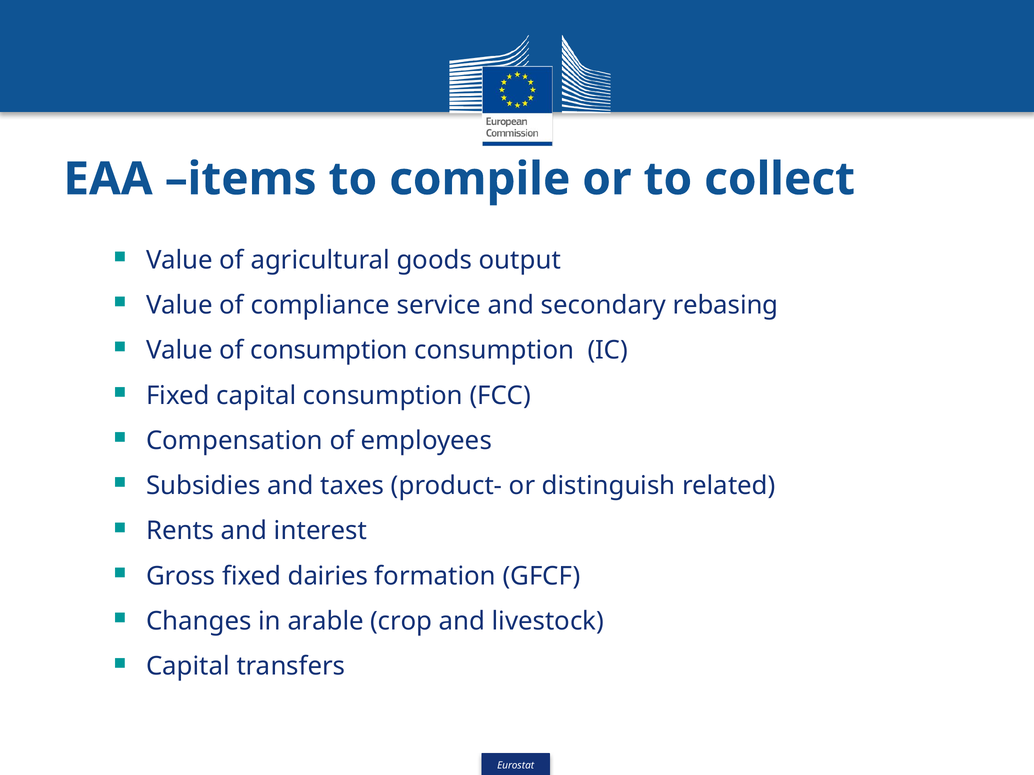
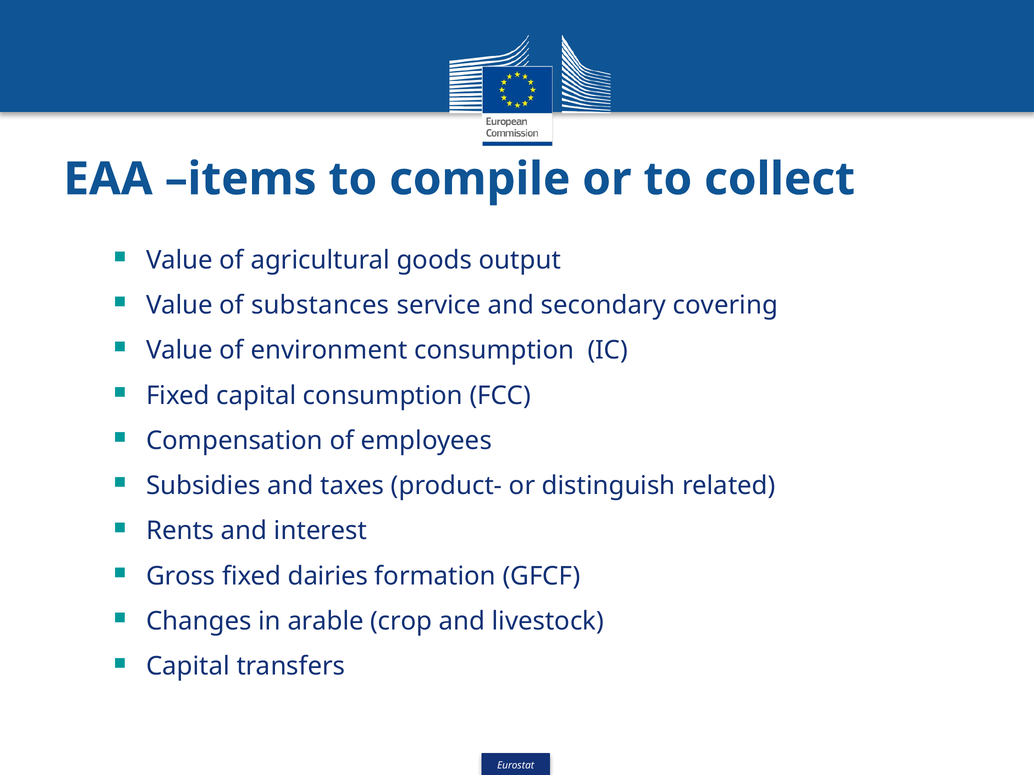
compliance: compliance -> substances (320, 305)
rebasing: rebasing -> covering (725, 305)
of consumption: consumption -> environment (329, 351)
